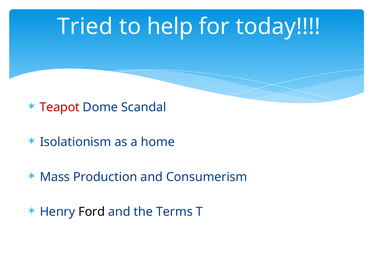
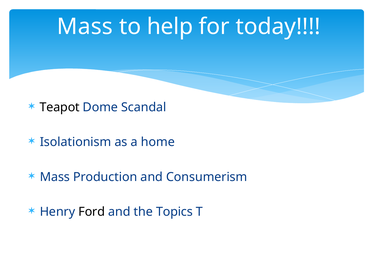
Tried: Tried -> Mass (85, 27)
Teapot colour: red -> black (60, 107)
Terms: Terms -> Topics (174, 212)
